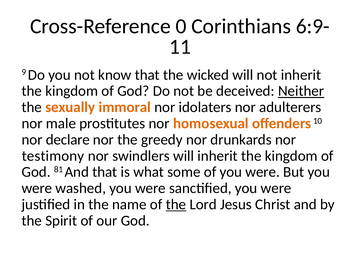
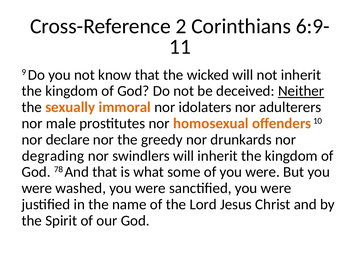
0: 0 -> 2 (181, 26)
testimony: testimony -> degrading (53, 156)
81: 81 -> 78 (58, 169)
the underline: present -> none (176, 204)
